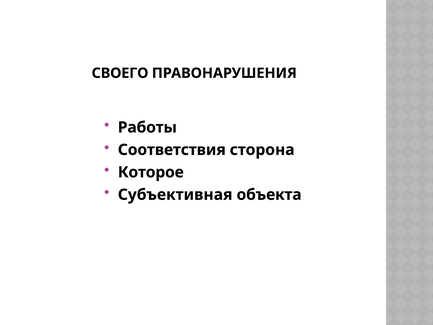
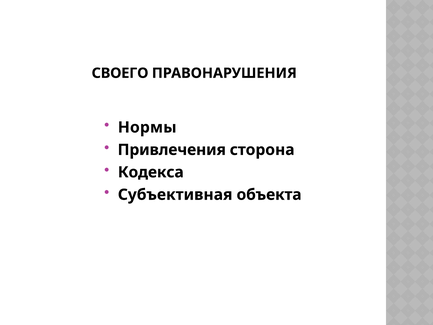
Работы: Работы -> Нормы (147, 127)
Соответствия: Соответствия -> Привлечения (172, 150)
Которое: Которое -> Кодекса (151, 172)
